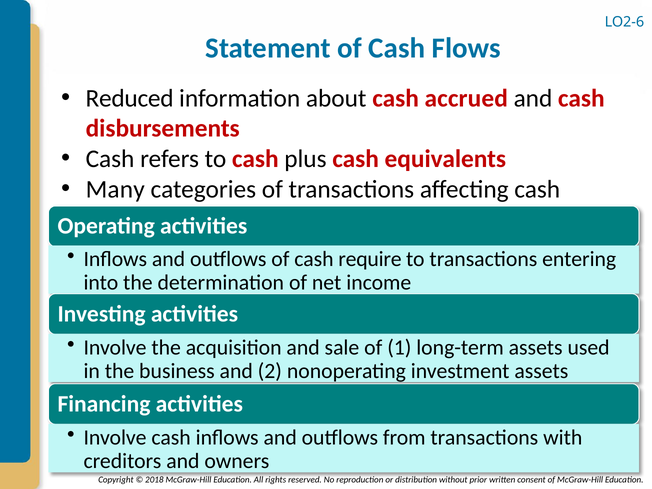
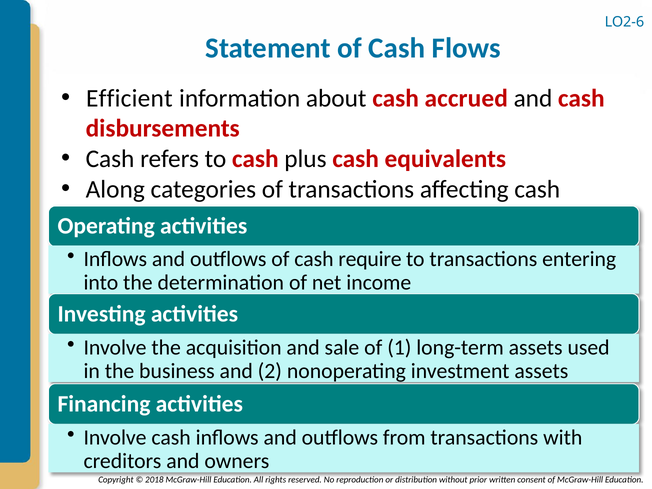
Reduced: Reduced -> Efficient (129, 98)
Many: Many -> Along (115, 189)
